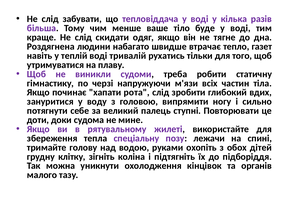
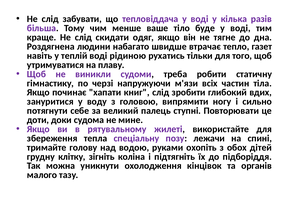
тривалій: тривалій -> рідиною (128, 56)
рота: рота -> книг (137, 92)
